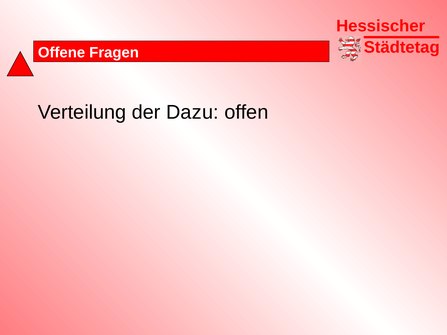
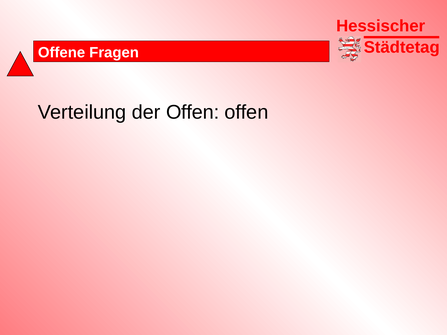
der Dazu: Dazu -> Offen (193, 112)
